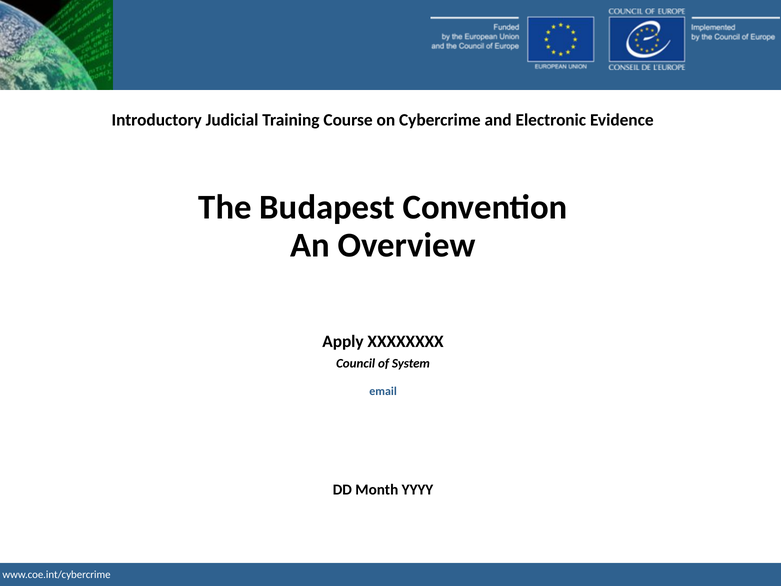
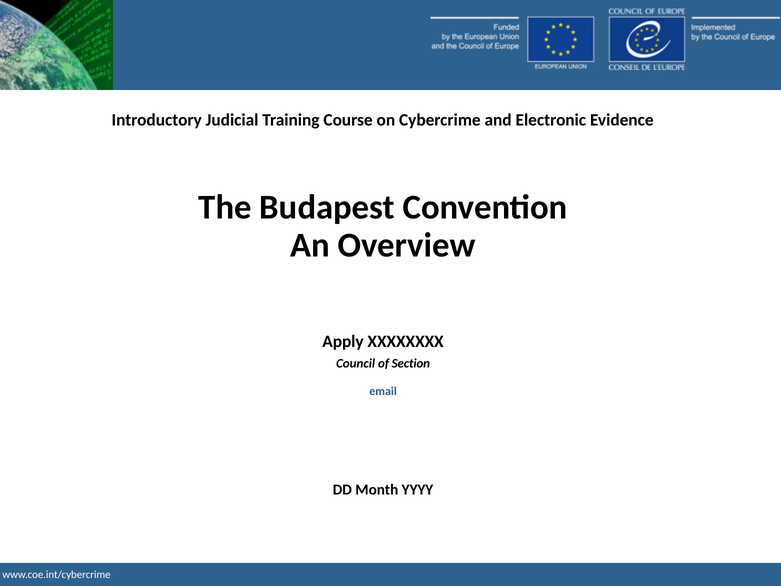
System: System -> Section (411, 364)
